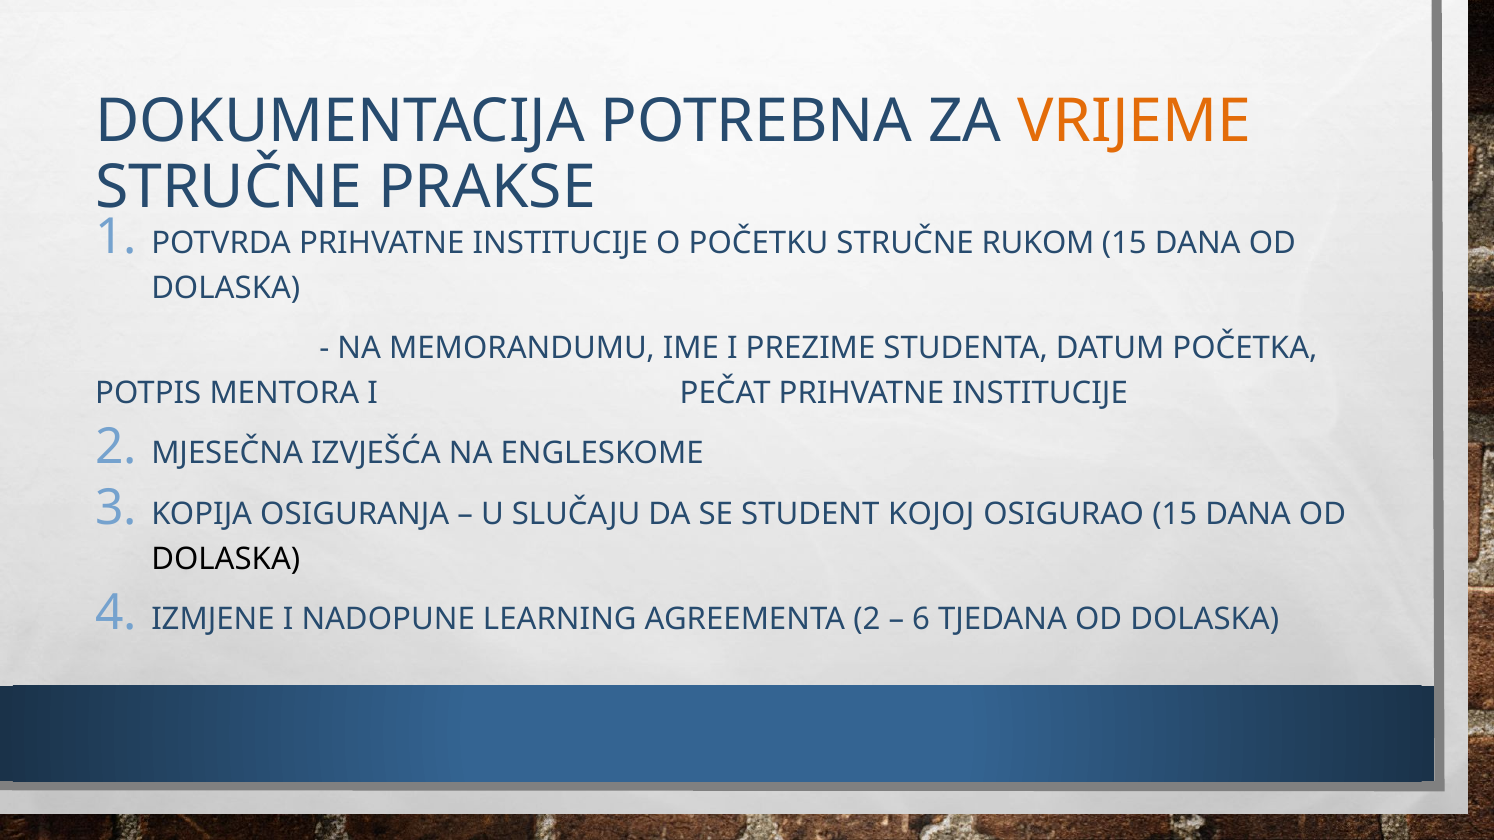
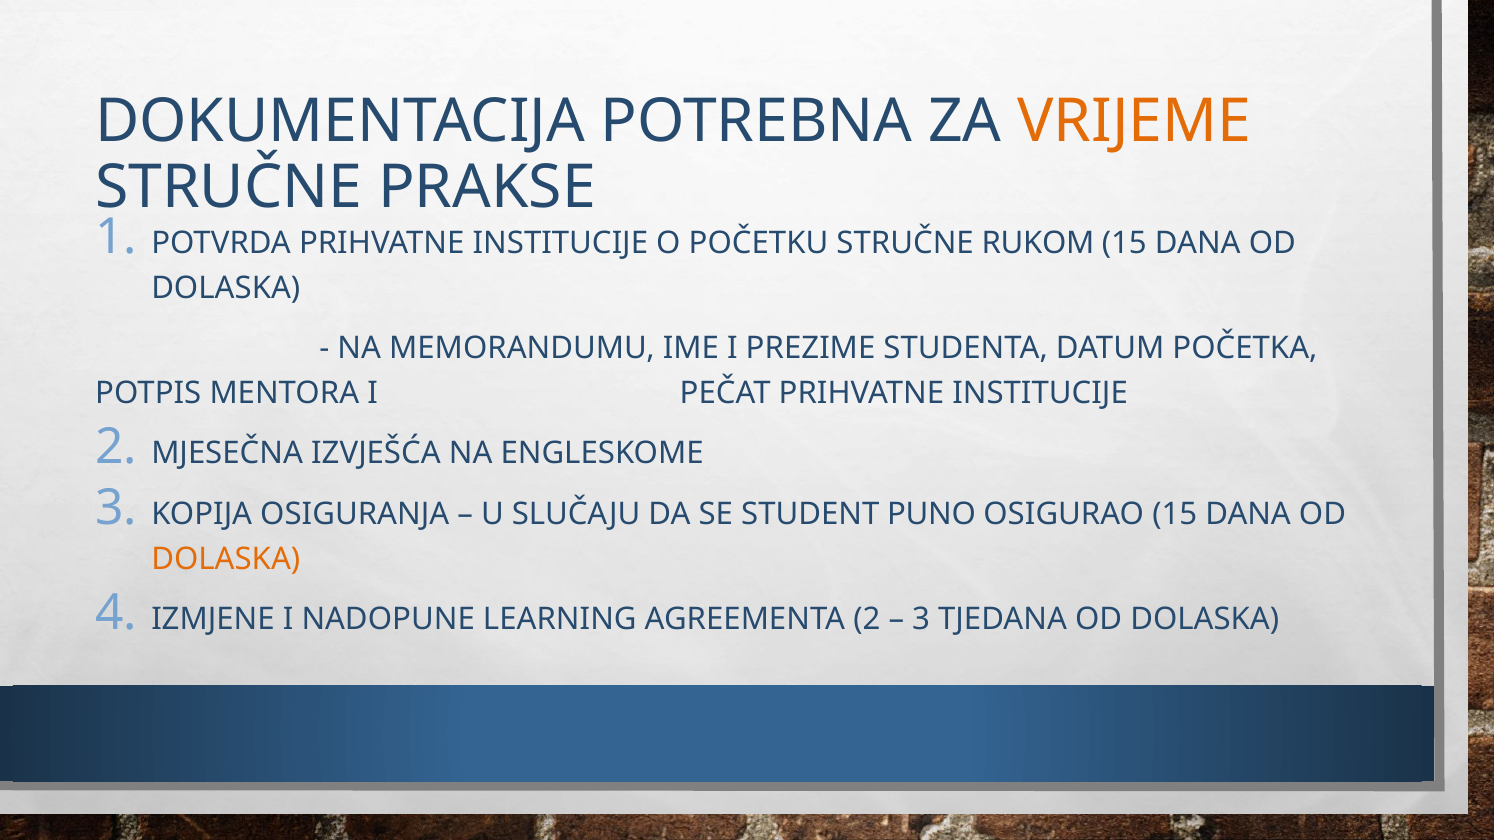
KOJOJ: KOJOJ -> PUNO (932, 514)
DOLASKA colour: black -> orange (226, 559)
6: 6 -> 3 (921, 619)
